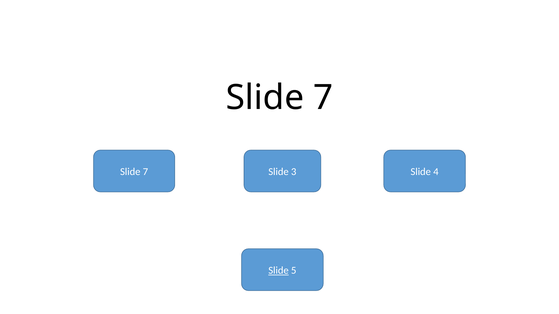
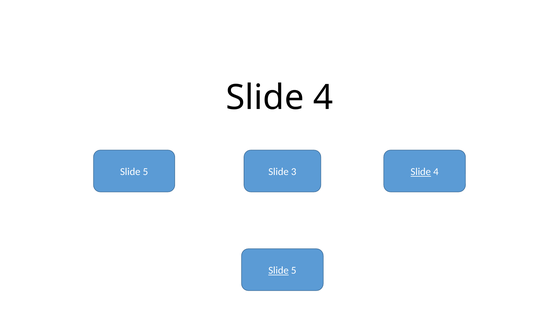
7: 7 -> 4 (323, 98)
7: 7 -> 5 (145, 172)
Slide underline: none -> present (421, 172)
